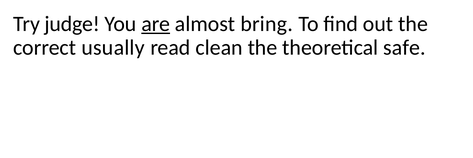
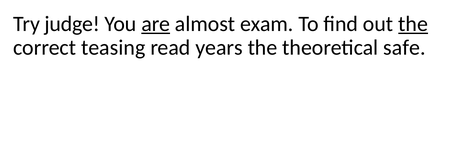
bring: bring -> exam (267, 24)
the underline: none -> present (413, 24)
usually: usually -> teasing (113, 48)
clean: clean -> years (219, 48)
